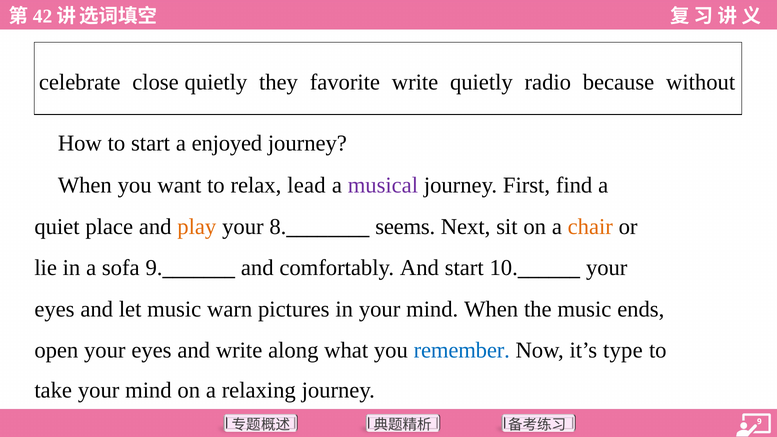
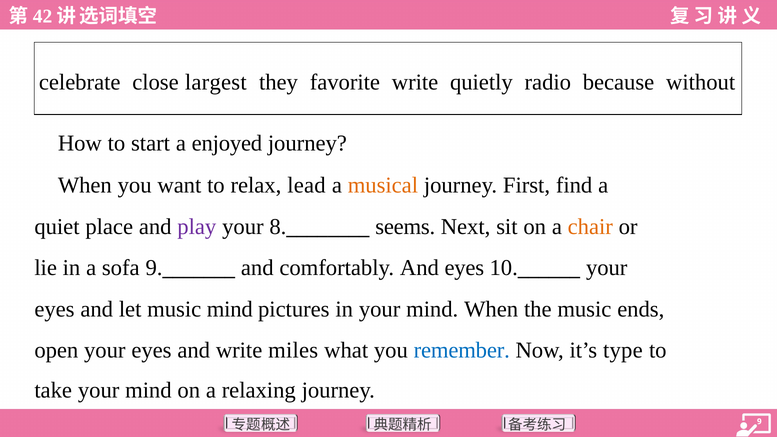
close quietly: quietly -> largest (216, 82)
musical colour: purple -> orange (383, 185)
play colour: orange -> purple (197, 227)
And start: start -> eyes (464, 268)
music warn: warn -> mind (230, 309)
along: along -> miles (293, 350)
